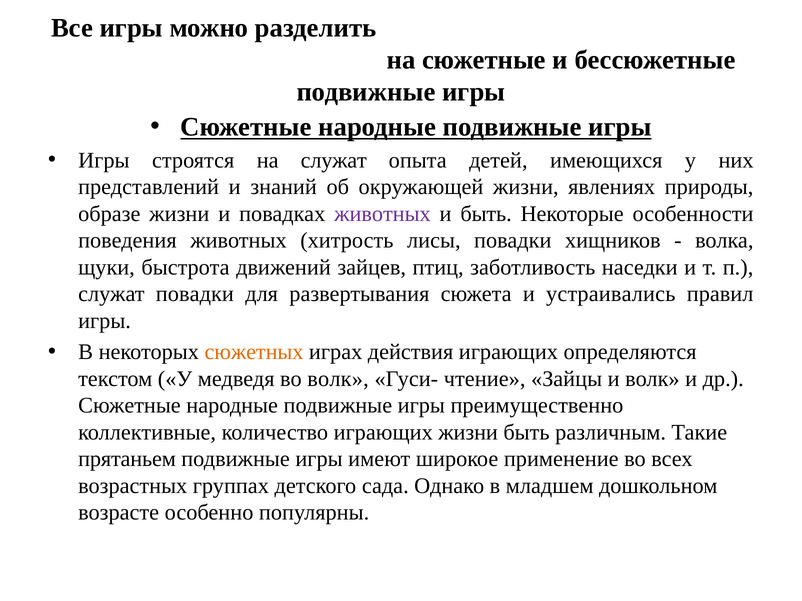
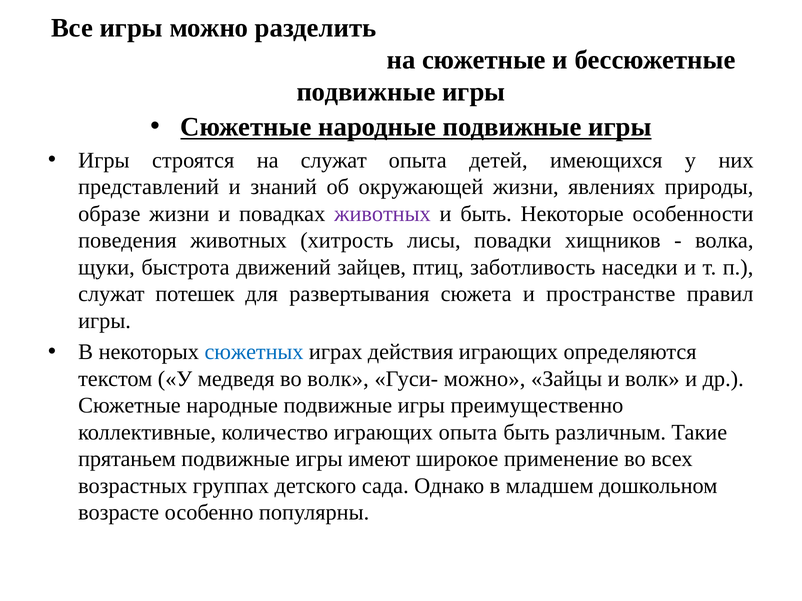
служат повадки: повадки -> потешек (195, 294)
устраивались: устраивались -> пространстве (611, 294)
сюжетных colour: orange -> blue (254, 352)
Гуси- чтение: чтение -> можно (485, 379)
играющих жизни: жизни -> опыта (468, 433)
